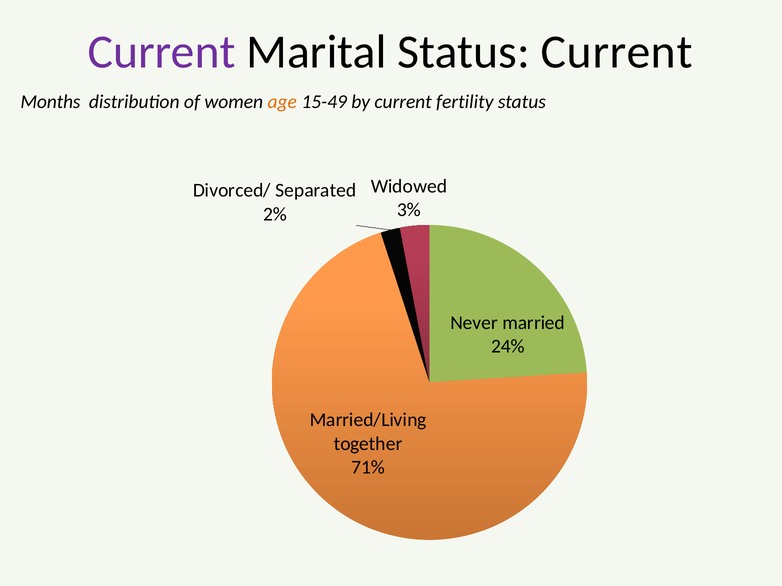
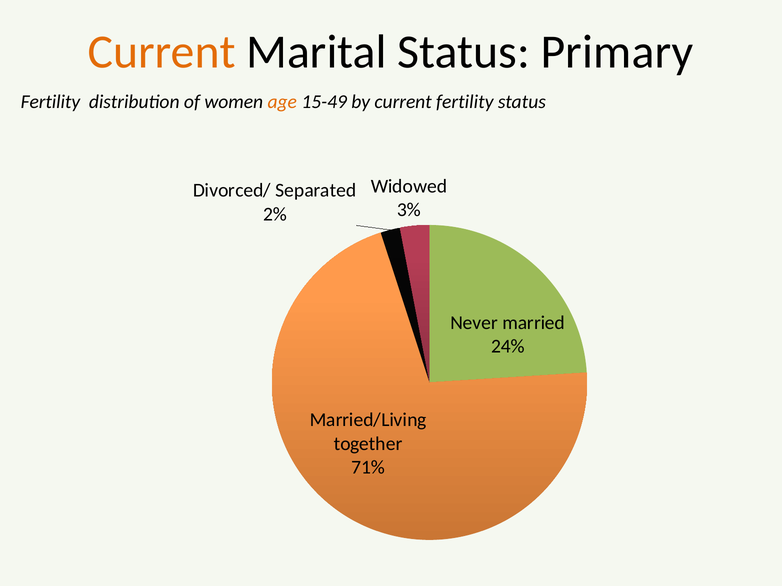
Current colour: purple -> orange (162, 52)
Status Current: Current -> Primary (617, 52)
Months: Months -> Fertility (50, 102)
